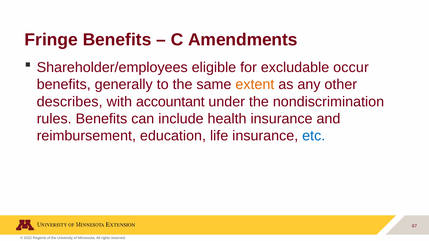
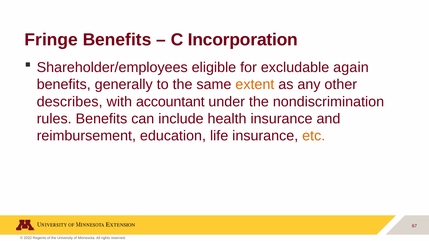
Amendments: Amendments -> Incorporation (243, 40)
occur: occur -> again (351, 67)
etc colour: blue -> orange (314, 136)
